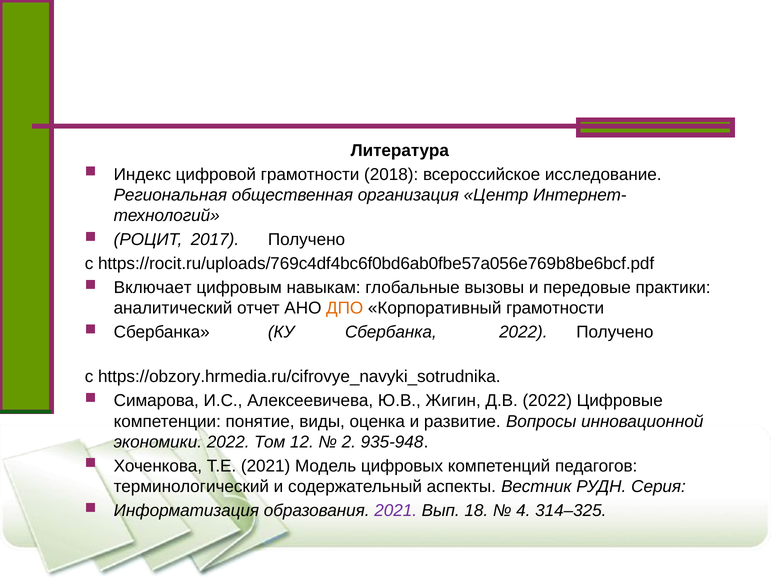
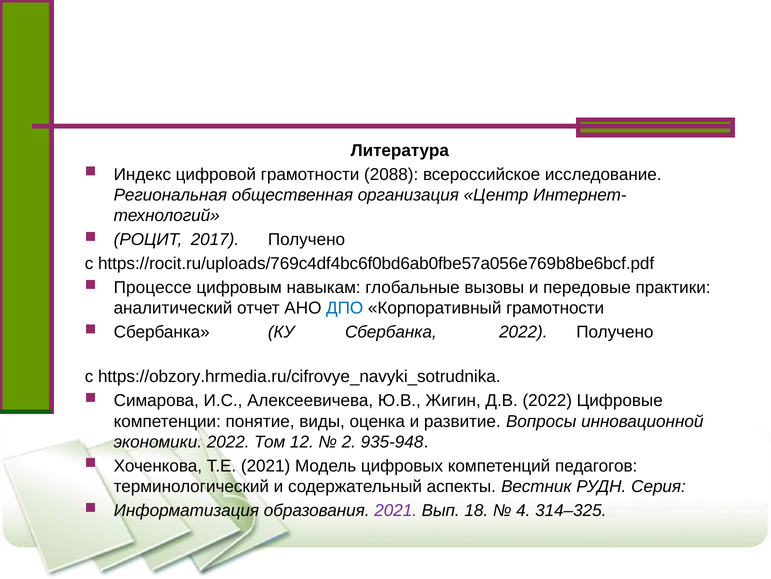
2018: 2018 -> 2088 (391, 174)
Включает: Включает -> Процессе (153, 287)
ДПО colour: orange -> blue (345, 308)
